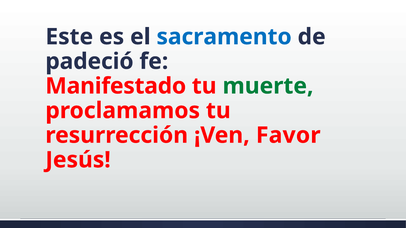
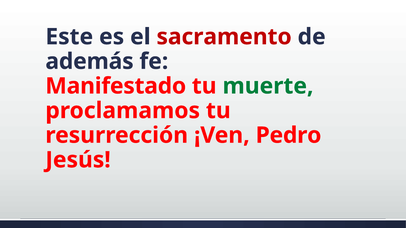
sacramento colour: blue -> red (224, 37)
padeció: padeció -> además (90, 61)
Favor: Favor -> Pedro (288, 135)
